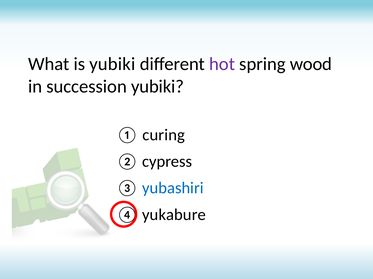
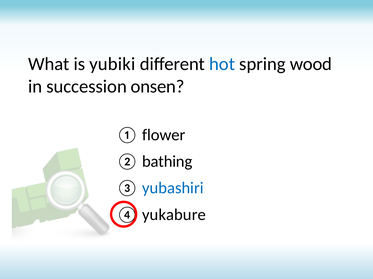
hot colour: purple -> blue (222, 64)
succession yubiki: yubiki -> onsen (158, 87)
curing: curing -> flower (164, 135)
cypress: cypress -> bathing (167, 162)
